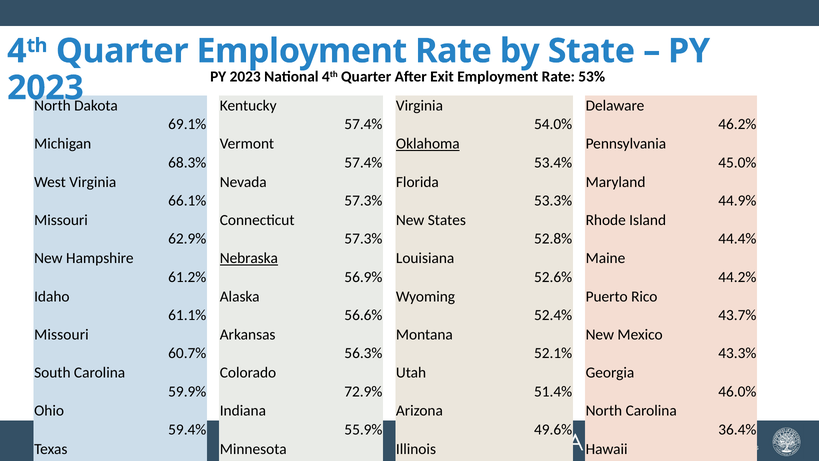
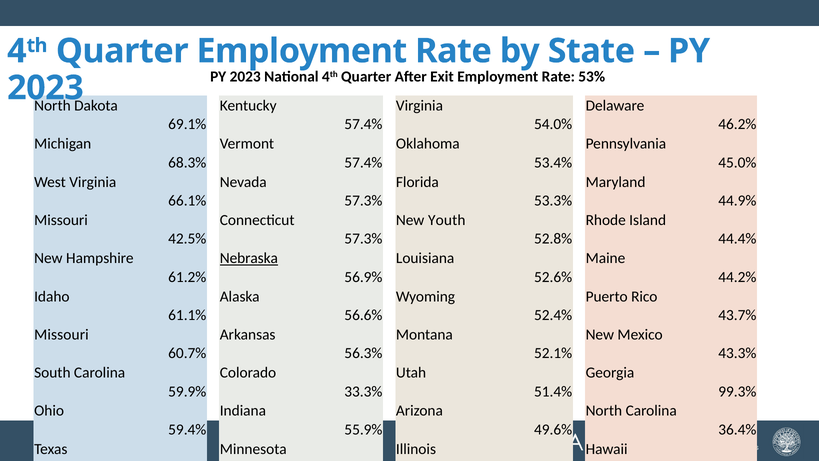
Oklahoma underline: present -> none (428, 144)
States: States -> Youth (447, 220)
62.9%: 62.9% -> 42.5% (187, 239)
72.9%: 72.9% -> 33.3% (363, 391)
46.0%: 46.0% -> 99.3% (737, 391)
